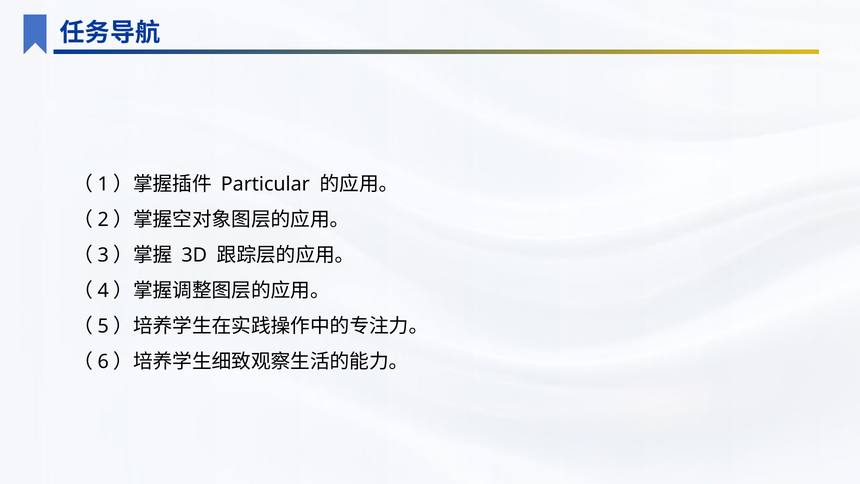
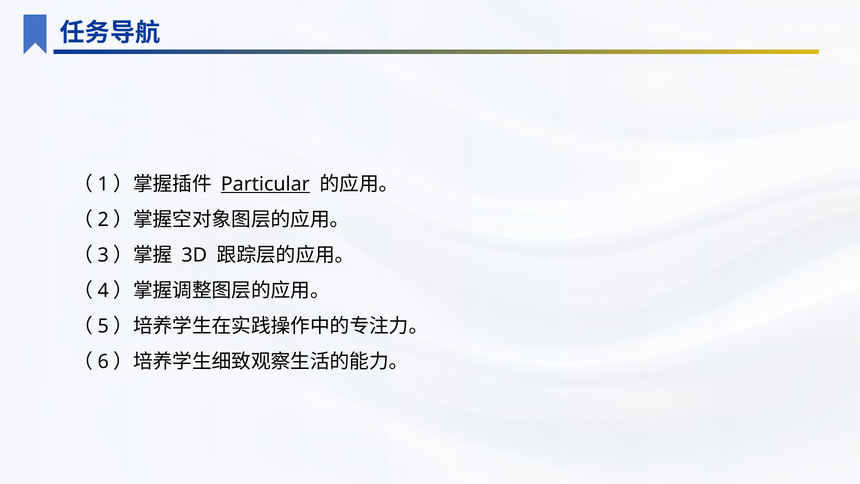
Particular underline: none -> present (265, 184)
